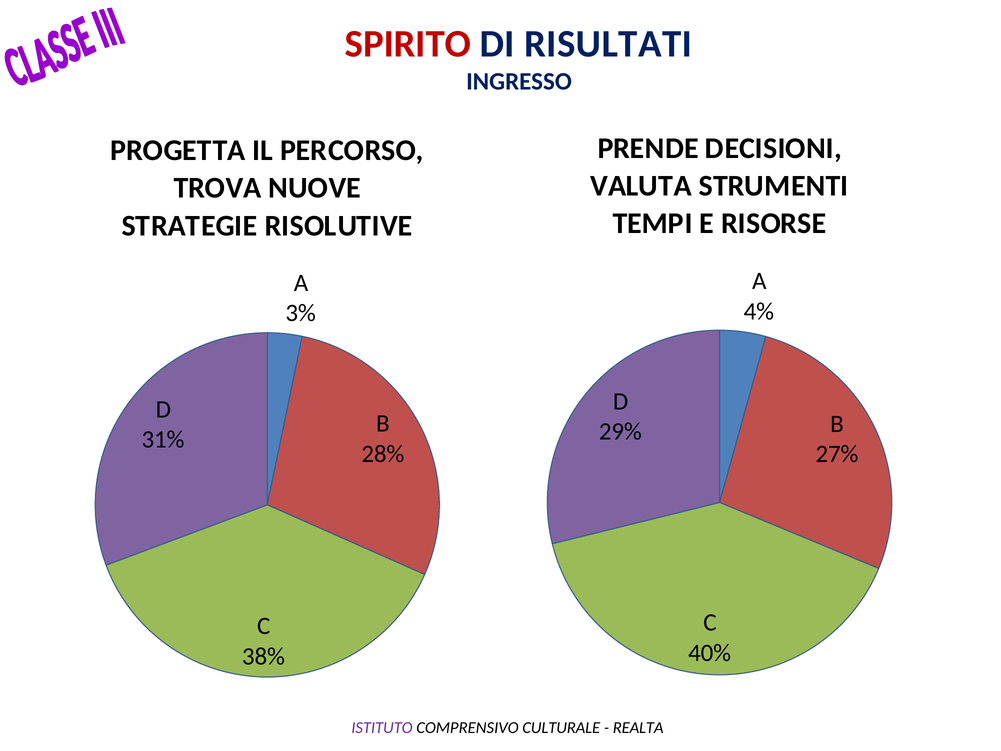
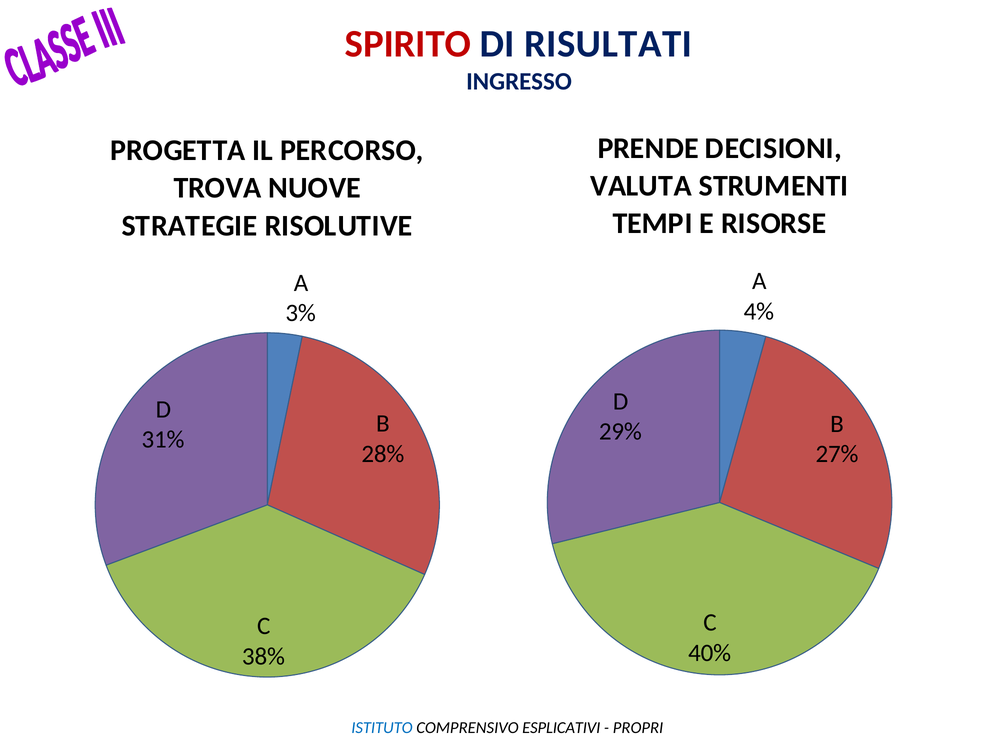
ISTITUTO colour: purple -> blue (382, 728)
CULTURALE: CULTURALE -> ESPLICATIVI (561, 728)
REALTA: REALTA -> PROPRI (638, 728)
